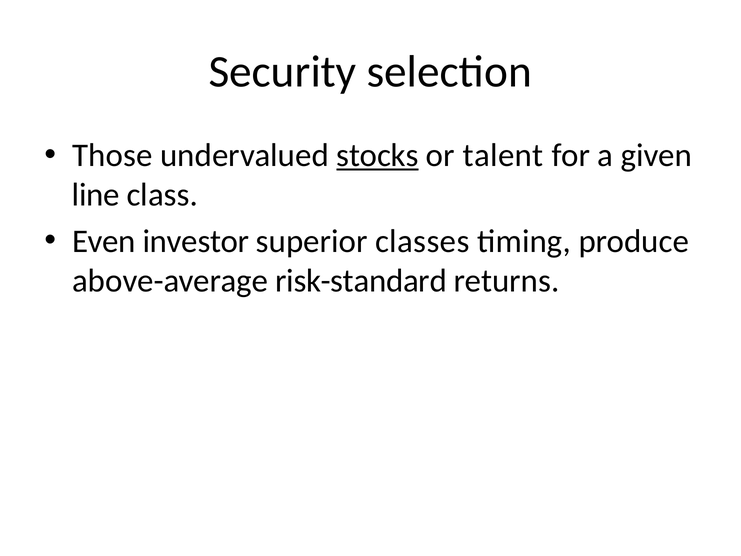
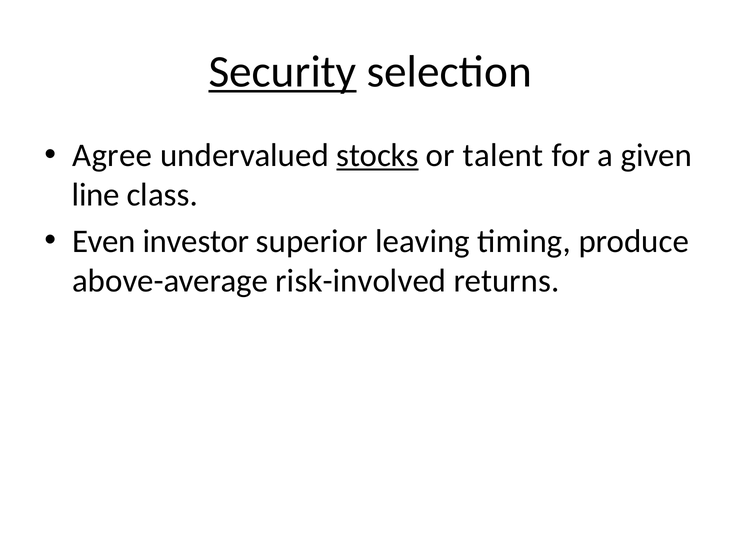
Security underline: none -> present (283, 72)
Those: Those -> Agree (112, 155)
classes: classes -> leaving (423, 241)
risk-standard: risk-standard -> risk-involved (361, 281)
